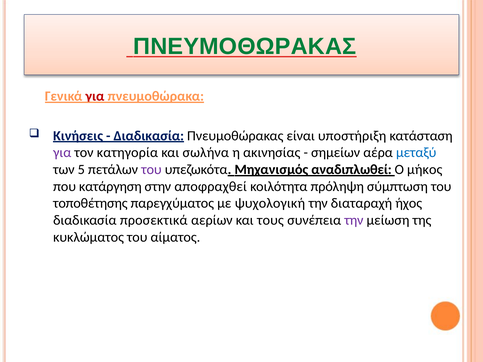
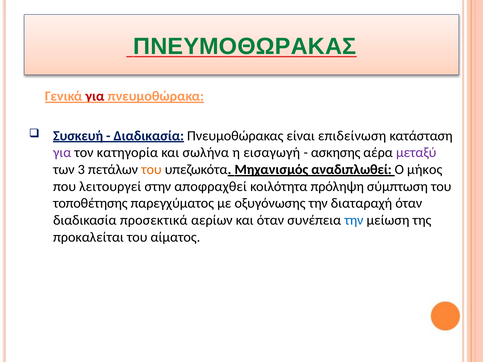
Κινήσεις: Κινήσεις -> Συσκευή (78, 136)
υποστήριξη: υποστήριξη -> επιδείνωση (352, 136)
ακινησίας: ακινησίας -> εισαγωγή (272, 153)
σημείων: σημείων -> ασκησης (336, 153)
μεταξύ colour: blue -> purple (416, 153)
5: 5 -> 3 (81, 170)
του colour: purple -> orange (151, 170)
κατάργηση: κατάργηση -> λειτουργεί (110, 187)
ψυχολογική: ψυχολογική -> οξυγόνωσης (270, 203)
διαταραχή ήχος: ήχος -> όταν (409, 203)
και τους: τους -> όταν (270, 220)
την colour: purple -> blue (354, 220)
κυκλώματος: κυκλώματος -> προκαλείται (88, 237)
